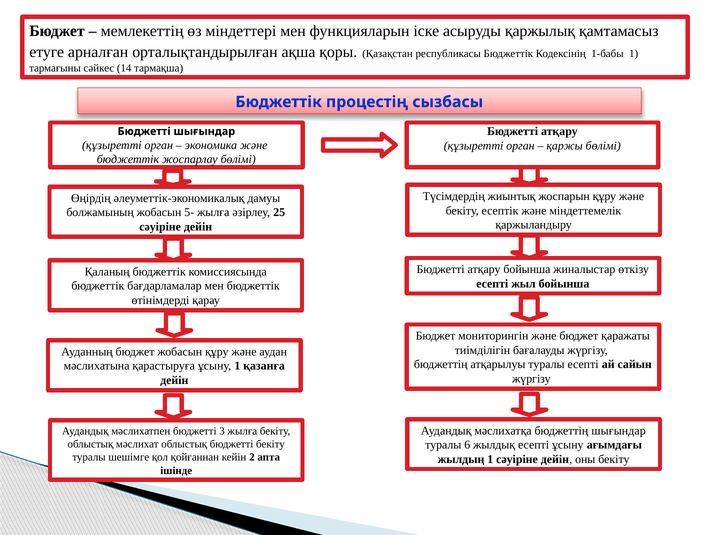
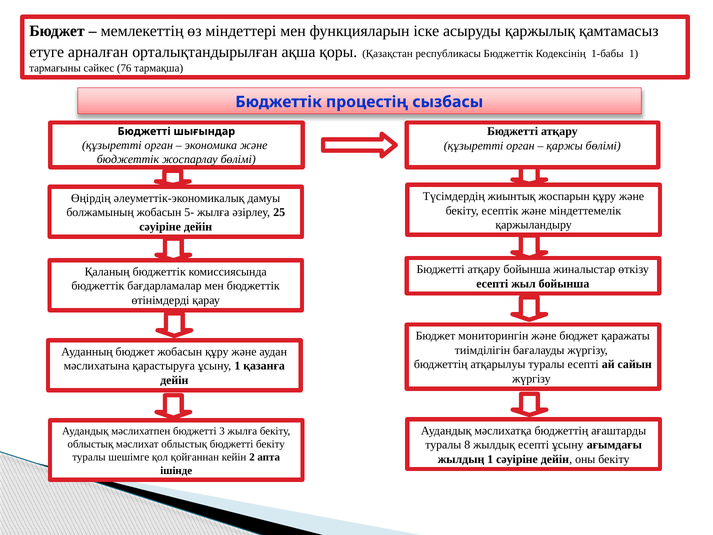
14: 14 -> 76 (124, 68)
бюджеттің шығындар: шығындар -> ағаштарды (619, 430)
6: 6 -> 8 (467, 445)
